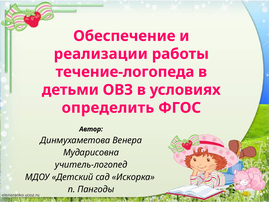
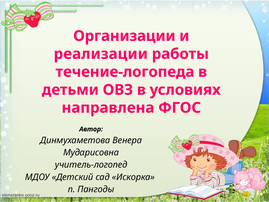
Обеспечение: Обеспечение -> Организации (124, 36)
определить: определить -> направлена (108, 108)
